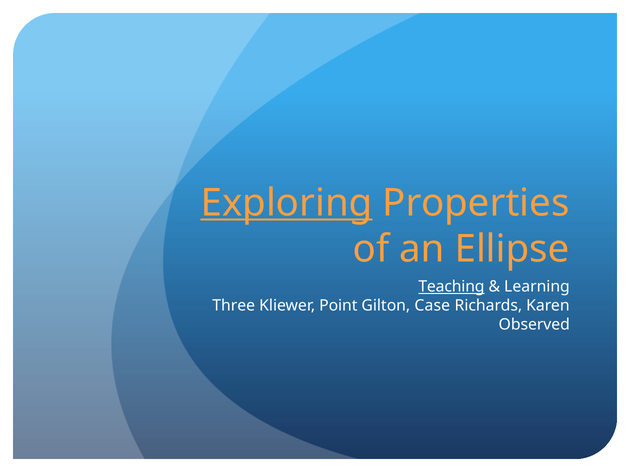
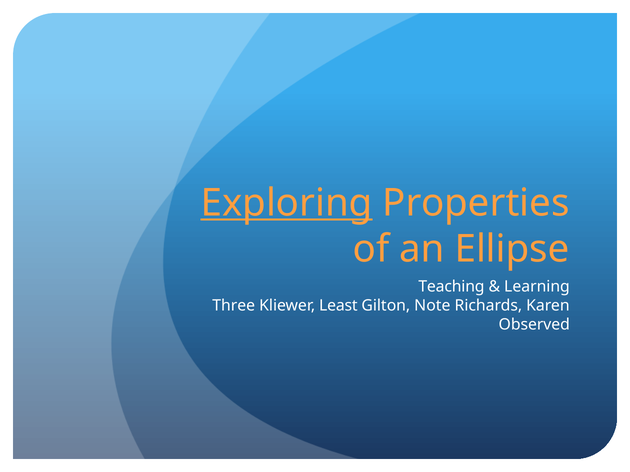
Teaching underline: present -> none (451, 287)
Point: Point -> Least (338, 306)
Case: Case -> Note (432, 306)
